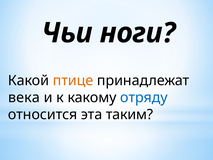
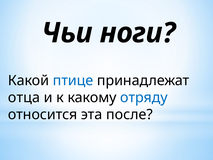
птице colour: orange -> blue (73, 80)
века: века -> отца (24, 97)
таким: таким -> после (129, 114)
